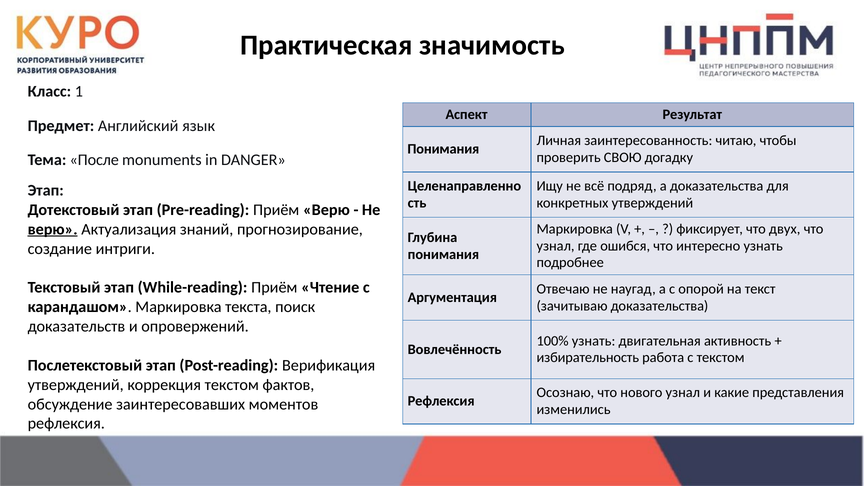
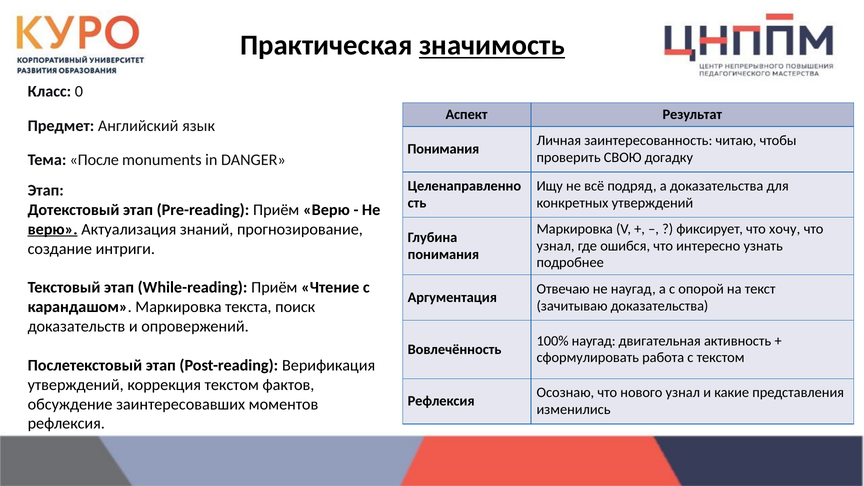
значимость underline: none -> present (492, 45)
1: 1 -> 0 (79, 92)
двух: двух -> хочу (785, 229)
100% узнать: узнать -> наугад (594, 341)
избирательность: избирательность -> сформулировать (588, 358)
